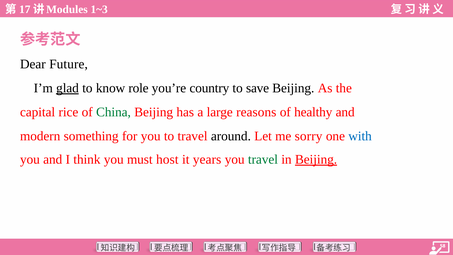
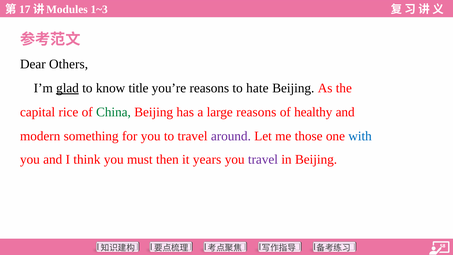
Future: Future -> Others (69, 64)
role: role -> title (139, 88)
you’re country: country -> reasons (209, 88)
save: save -> hate (257, 88)
around colour: black -> purple (231, 136)
sorry: sorry -> those (309, 136)
host: host -> then (167, 159)
travel colour: green -> purple (263, 159)
Beijing underline: present -> none (316, 159)
